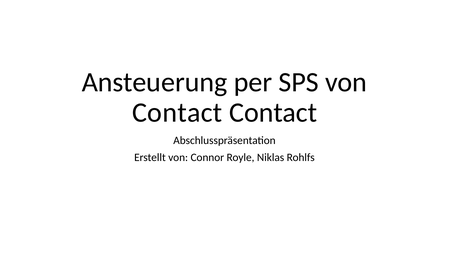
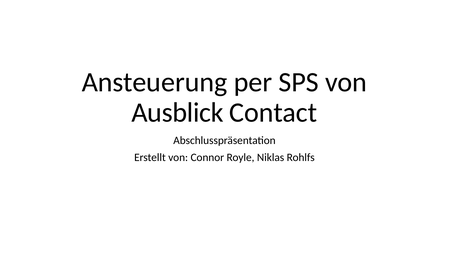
Contact: Contact -> Ausblick (177, 112)
